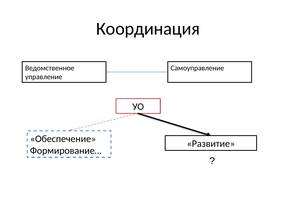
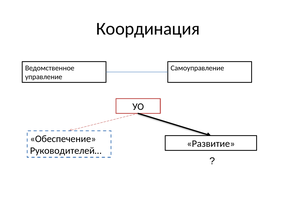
Формирование…: Формирование… -> Руководителей… (66, 151)
